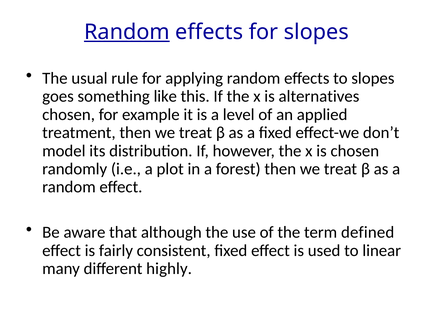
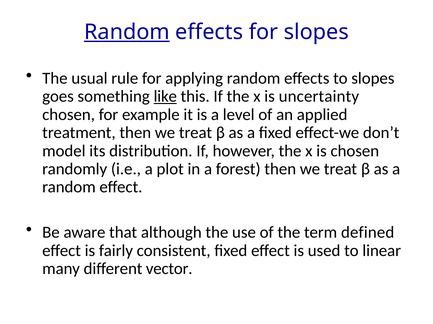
like underline: none -> present (165, 97)
alternatives: alternatives -> uncertainty (319, 97)
highly: highly -> vector (169, 269)
